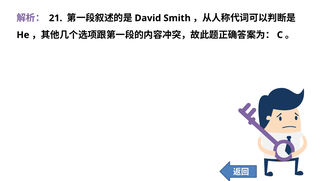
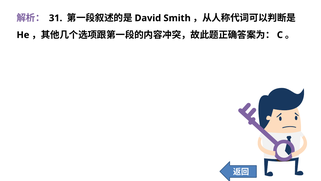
21: 21 -> 31 (56, 18)
